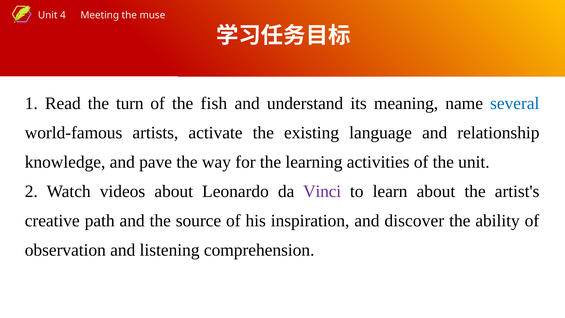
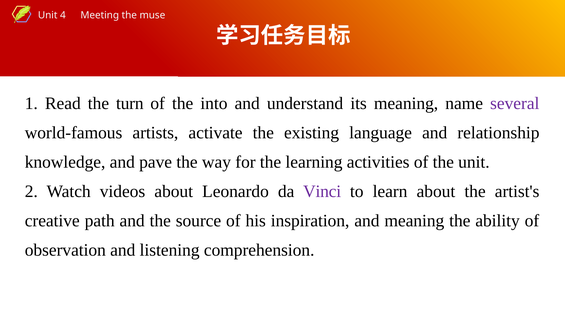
fish: fish -> into (214, 103)
several colour: blue -> purple (515, 103)
and discover: discover -> meaning (414, 221)
